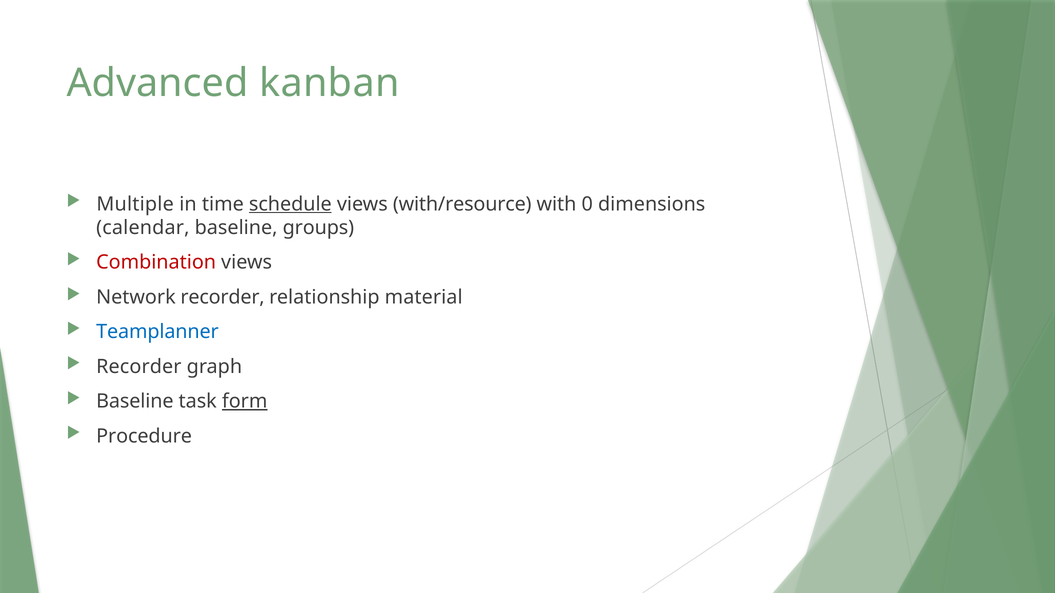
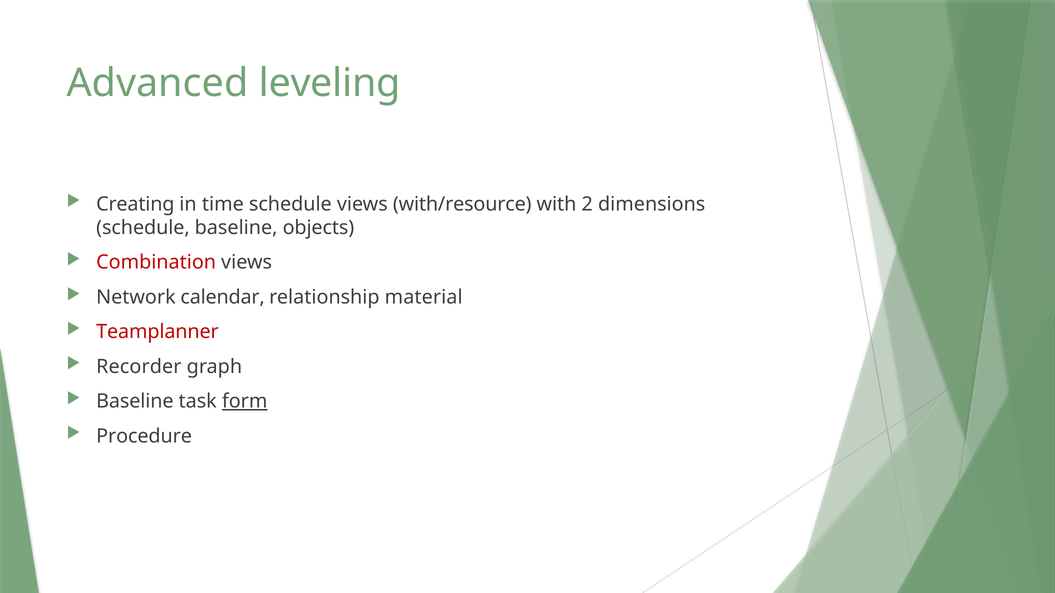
kanban: kanban -> leveling (330, 83)
Multiple: Multiple -> Creating (135, 204)
schedule underline: present -> none (290, 204)
0: 0 -> 2 (587, 204)
calendar: calendar -> schedule (143, 228)
groups: groups -> objects (318, 228)
Network recorder: recorder -> calendar (223, 297)
Teamplanner colour: blue -> red (157, 332)
